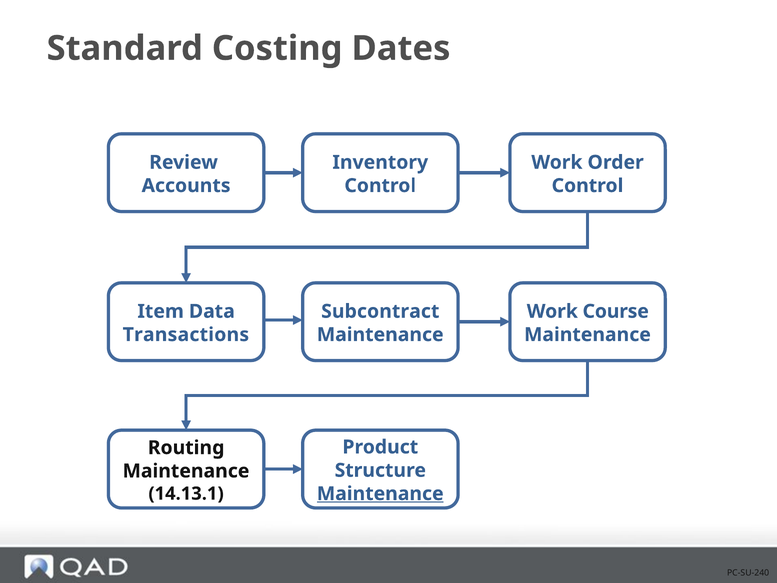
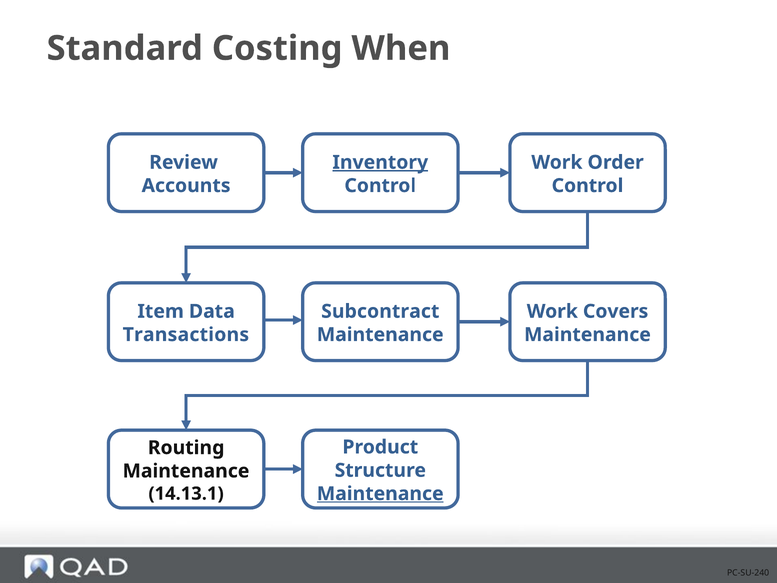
Dates: Dates -> When (401, 48)
Inventory underline: none -> present (380, 162)
Course: Course -> Covers (616, 311)
